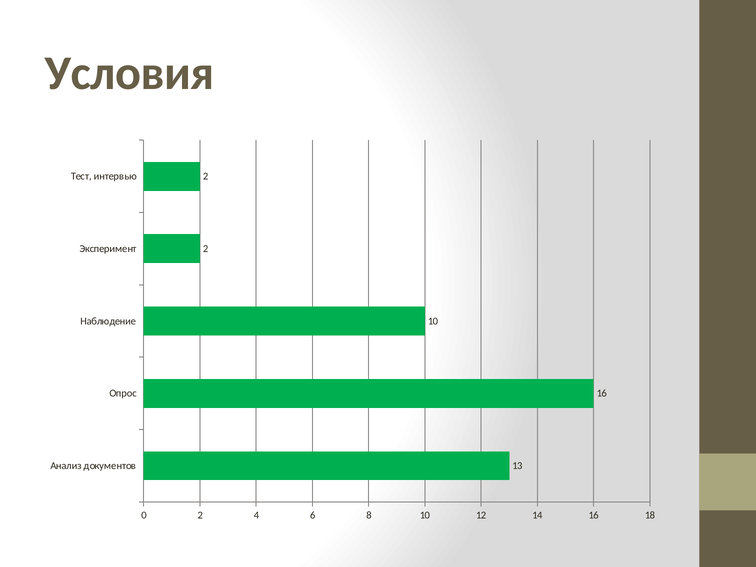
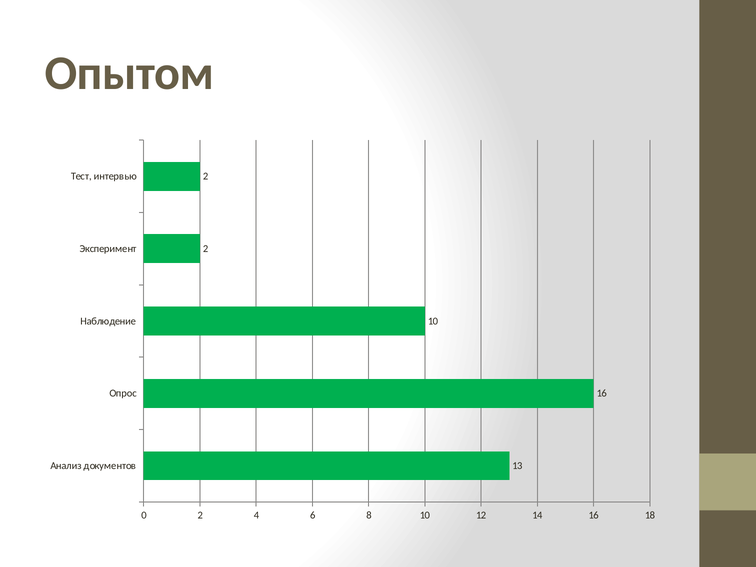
Условия: Условия -> Опытом (130, 73)
